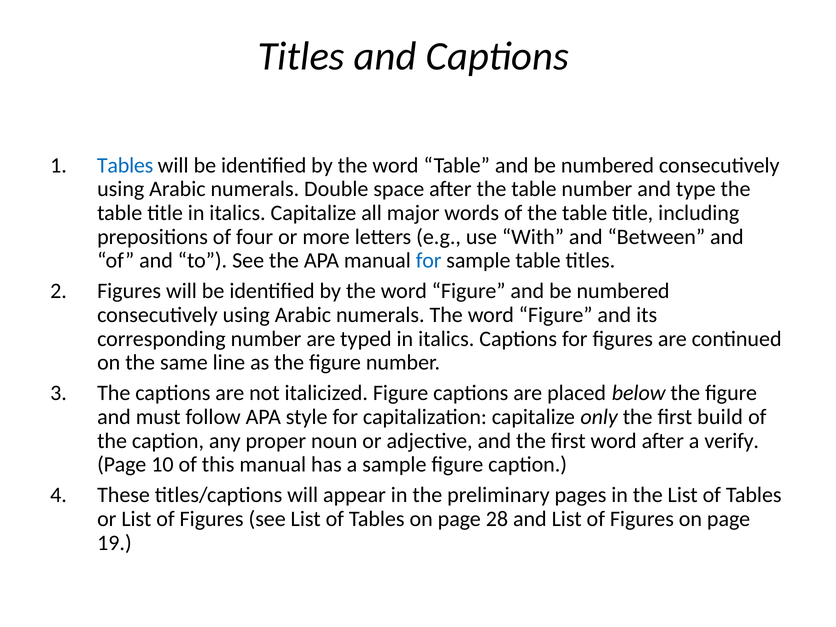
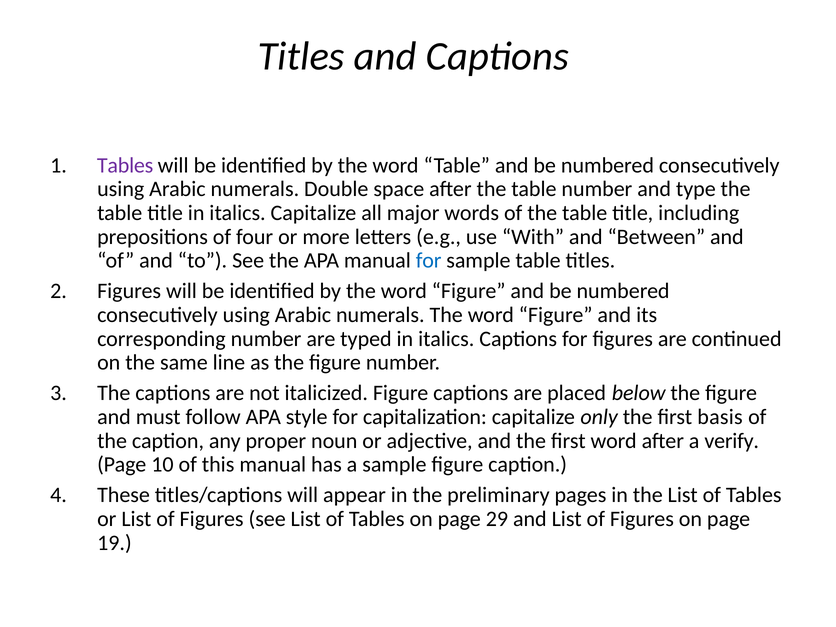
Tables colour: blue -> purple (125, 165)
build: build -> basis (720, 417)
28: 28 -> 29 (497, 519)
